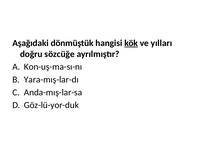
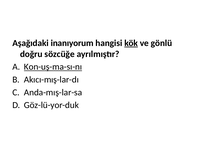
dönmüştük: dönmüştük -> inanıyorum (72, 43)
yılları: yılları -> gönlü (161, 43)
Kon-uş-ma-sı-nı underline: none -> present (53, 67)
Yara-mış-lar-dı: Yara-mış-lar-dı -> Akıcı-mış-lar-dı (51, 80)
